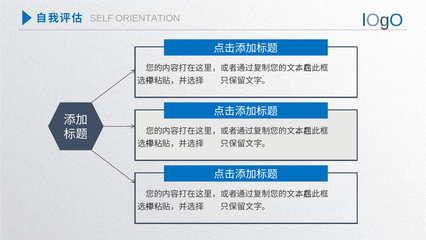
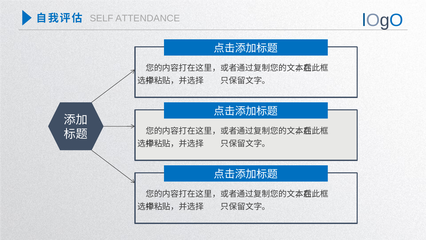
ORIENTATION: ORIENTATION -> ATTENDANCE (148, 18)
